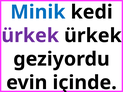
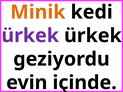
Minik colour: blue -> orange (38, 12)
